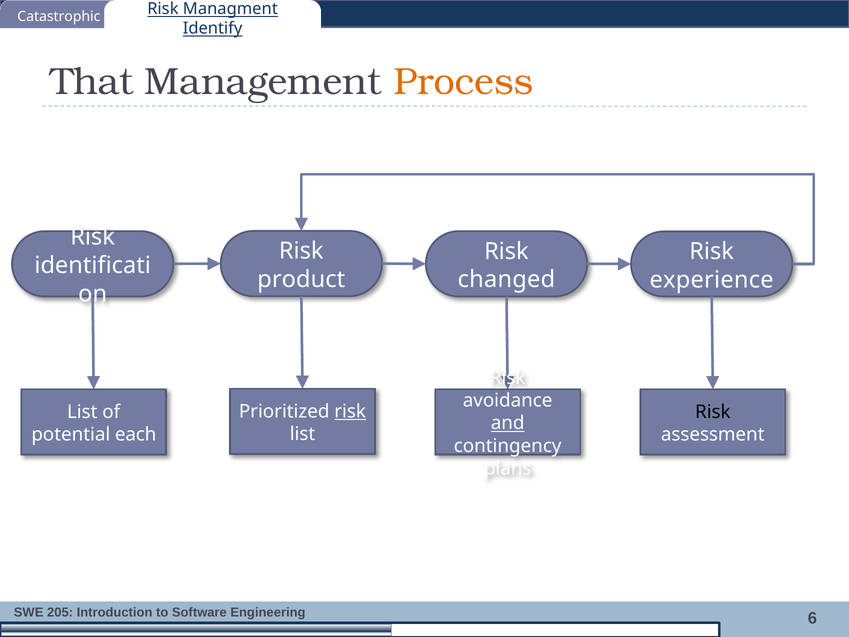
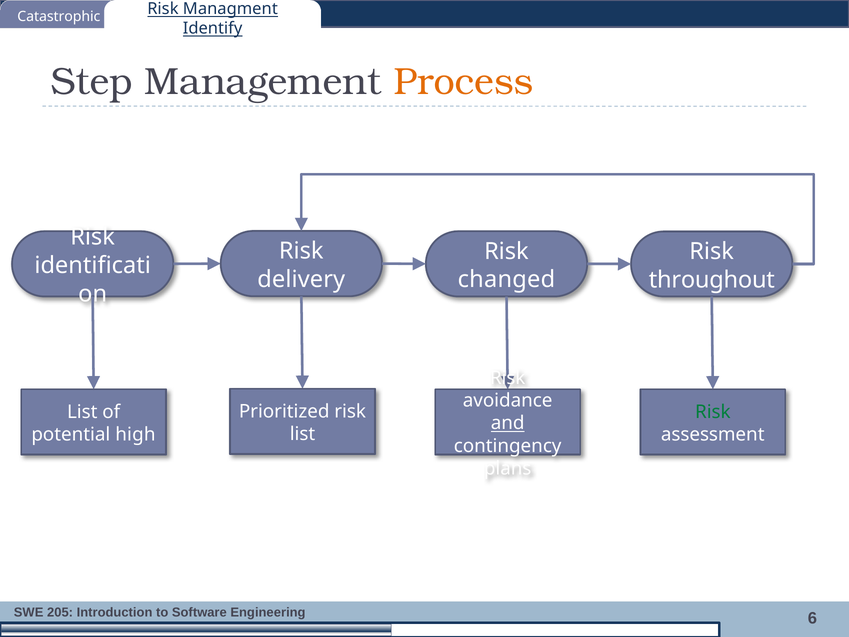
That: That -> Step (92, 82)
product: product -> delivery (301, 279)
experience: experience -> throughout (712, 280)
risk underline: present -> none (350, 411)
Risk colour: black -> green (713, 412)
each: each -> high (135, 434)
